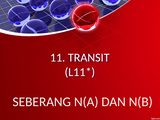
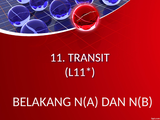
SEBERANG: SEBERANG -> BELAKANG (42, 102)
